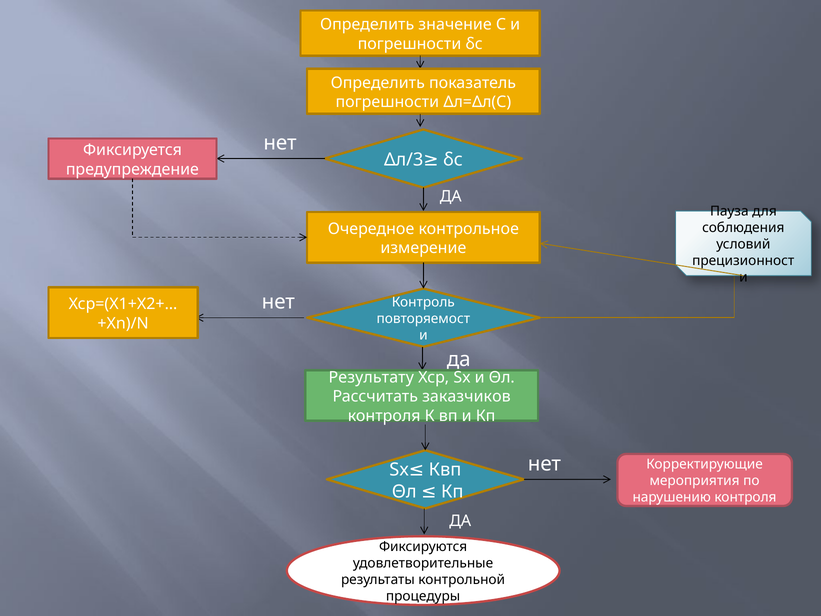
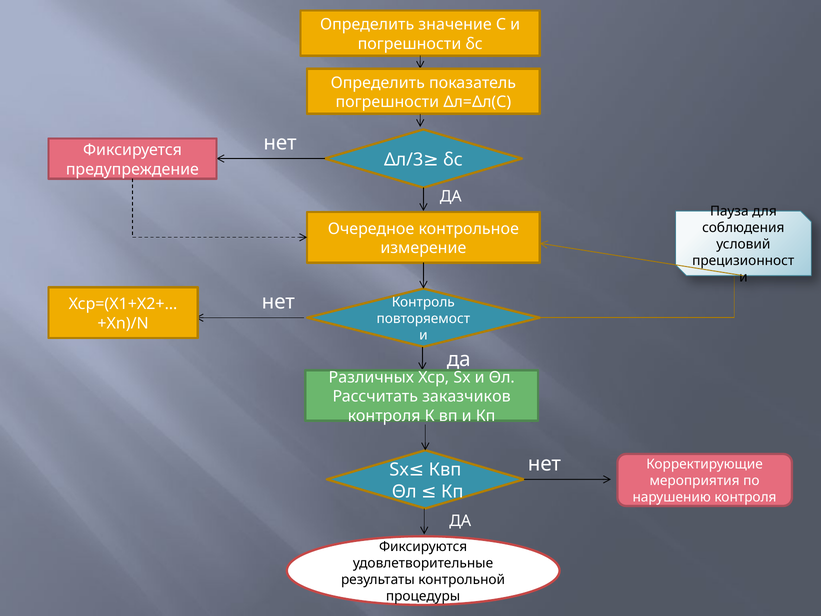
Результату: Результату -> Различных (371, 377)
